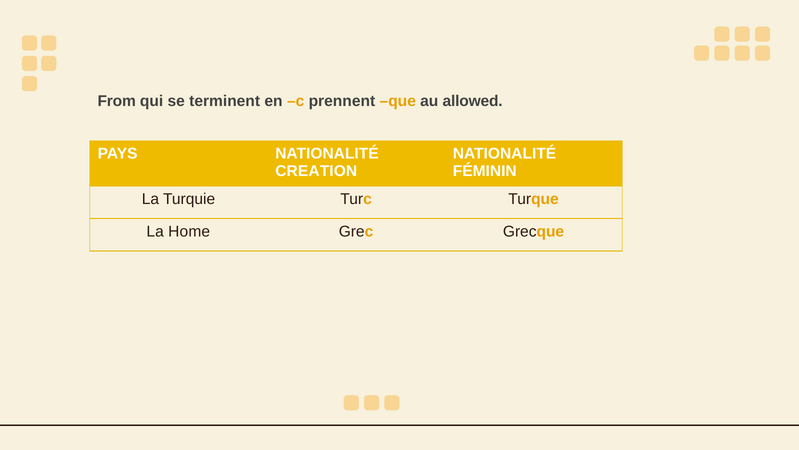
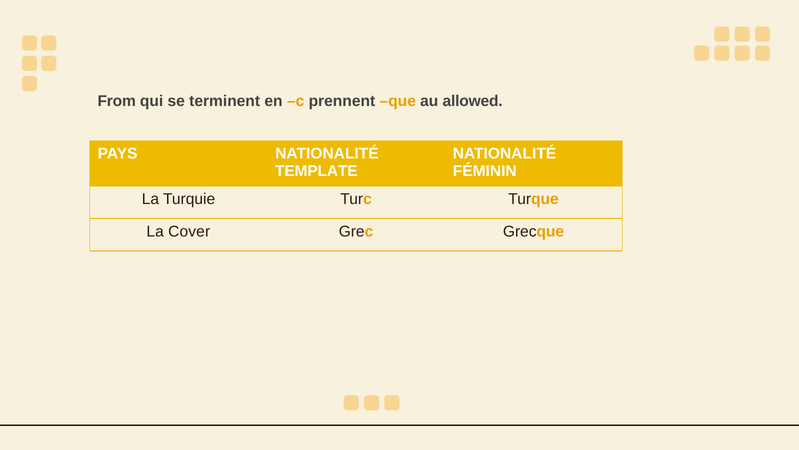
CREATION: CREATION -> TEMPLATE (316, 171)
Home: Home -> Cover (189, 231)
